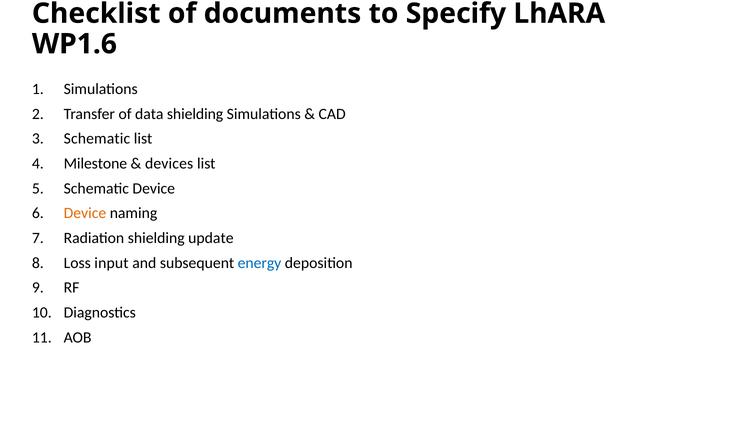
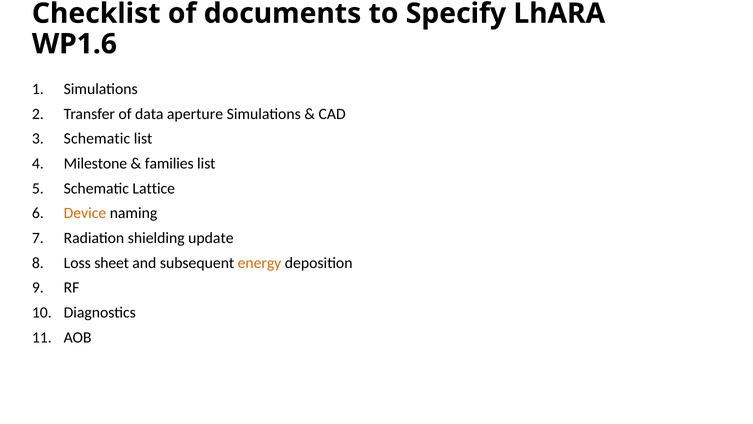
data shielding: shielding -> aperture (195, 114)
devices: devices -> families (169, 163)
Schematic Device: Device -> Lattice (154, 188)
input: input -> sheet (112, 263)
energy colour: blue -> orange (260, 263)
